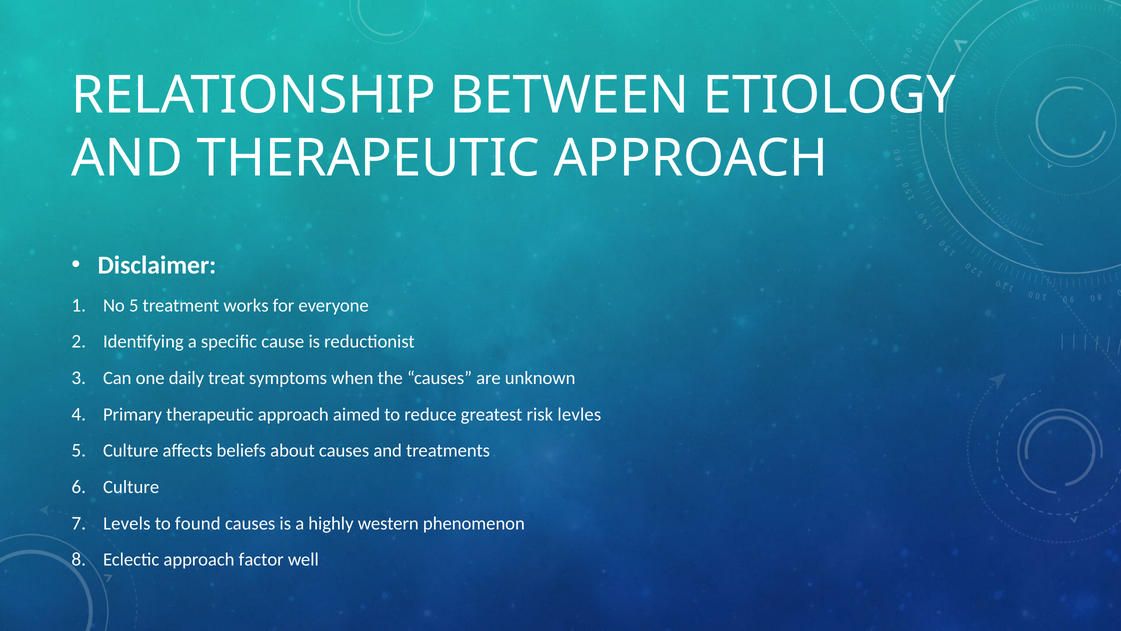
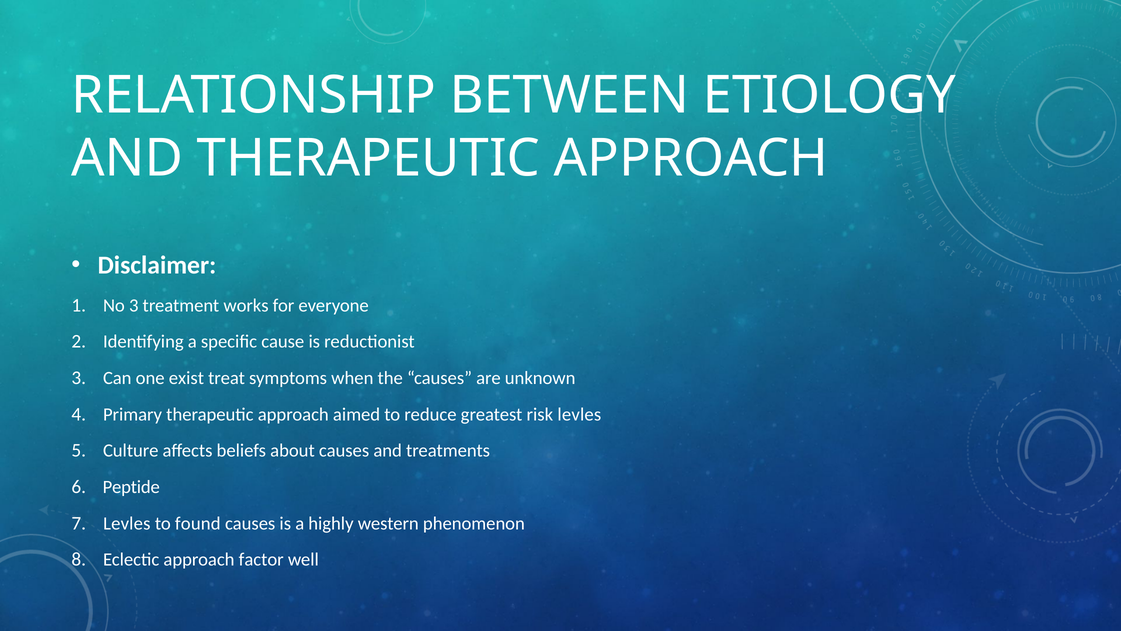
No 5: 5 -> 3 (134, 305)
daily: daily -> exist (186, 378)
Culture: Culture -> Peptide (131, 487)
Levels: Levels -> Levles (127, 523)
